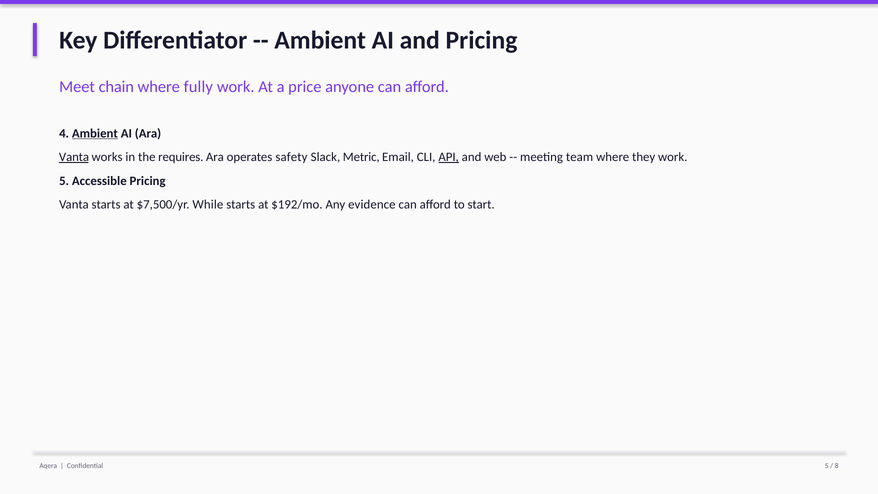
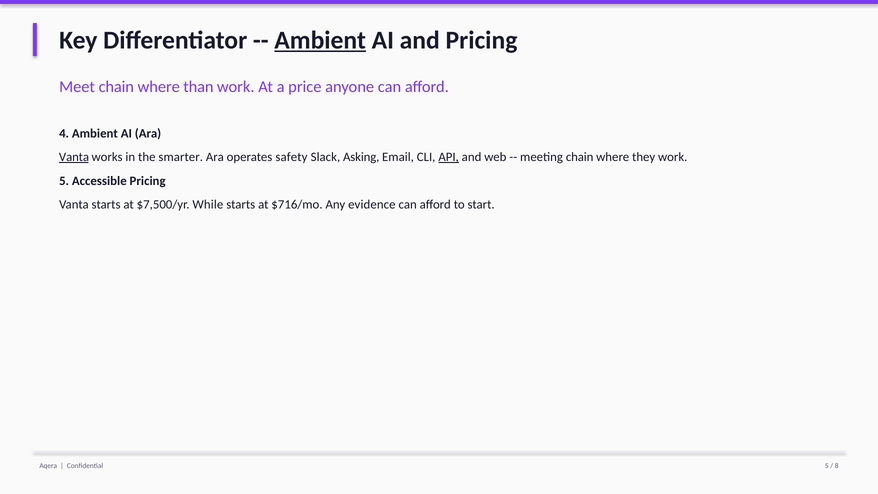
Ambient underline: none -> present (320, 40)
fully: fully -> than (198, 87)
Ambient underline: present -> none (95, 133)
requires: requires -> smarter (181, 157)
Metric: Metric -> Asking (361, 157)
meeting team: team -> chain (580, 157)
$192/mo: $192/mo -> $716/mo (297, 205)
